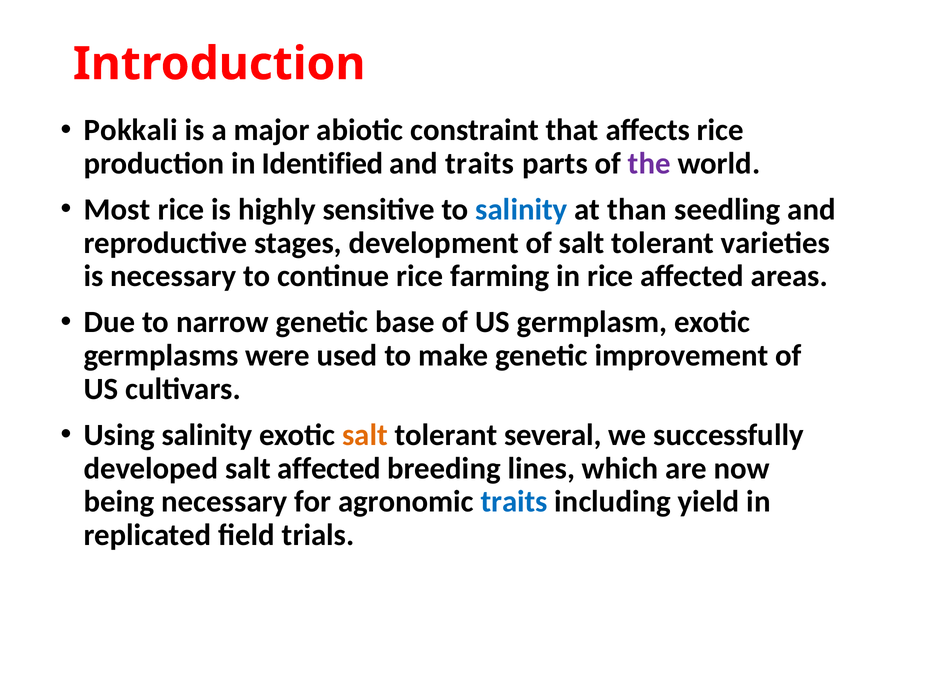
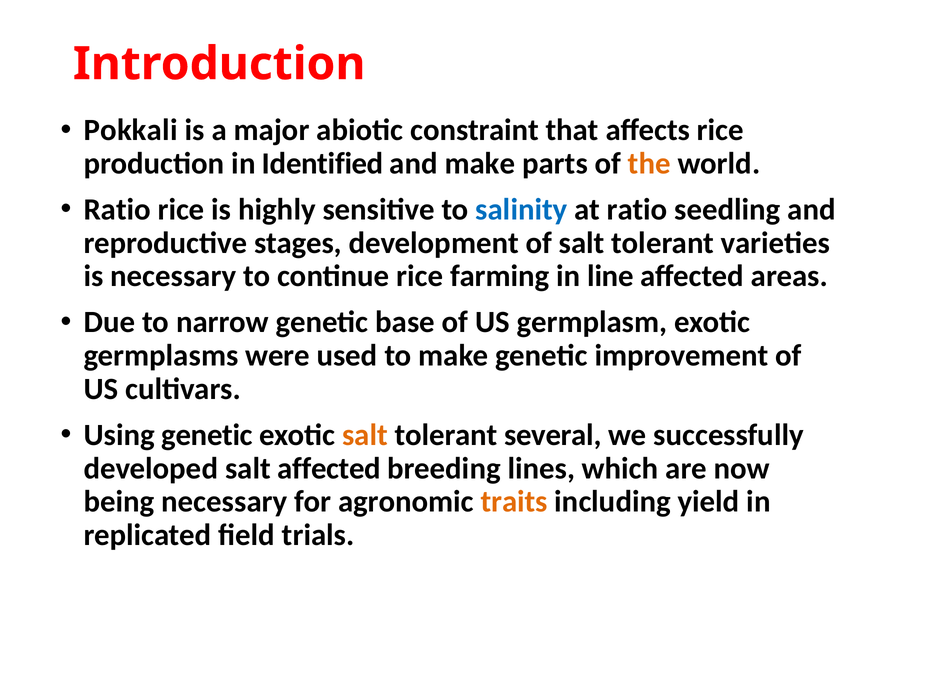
and traits: traits -> make (480, 163)
the colour: purple -> orange (649, 163)
Most: Most -> Ratio (117, 209)
at than: than -> ratio (637, 209)
in rice: rice -> line (610, 276)
Using salinity: salinity -> genetic (207, 435)
traits colour: blue -> orange (514, 501)
